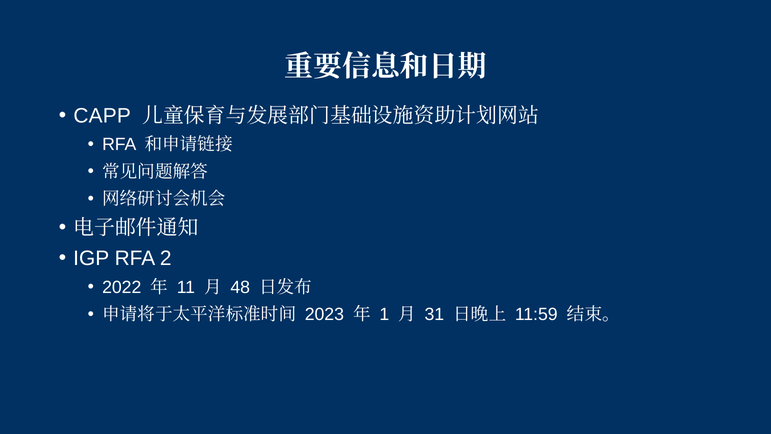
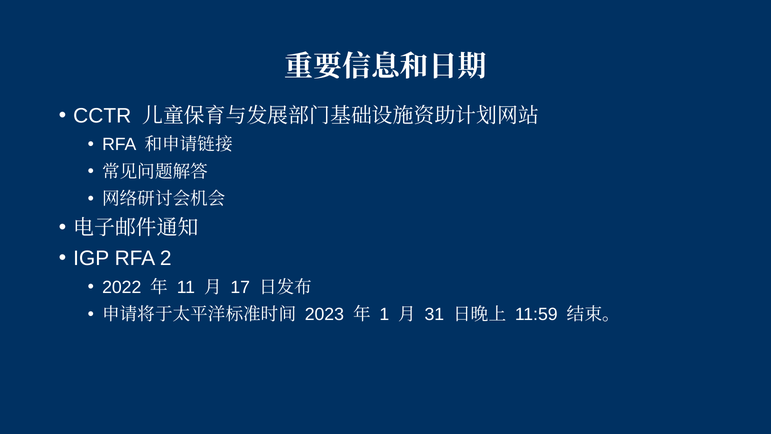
CAPP: CAPP -> CCTR (102, 116)
48: 48 -> 17 (240, 287)
